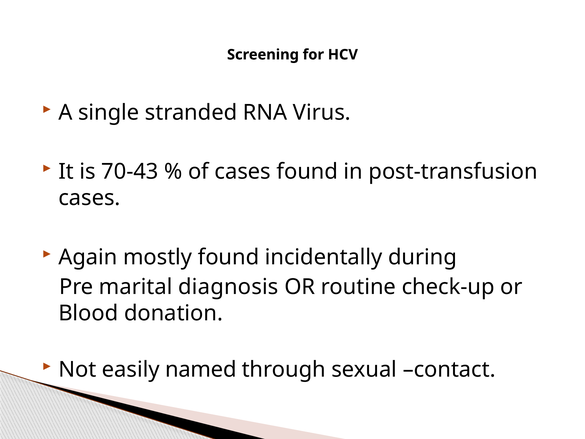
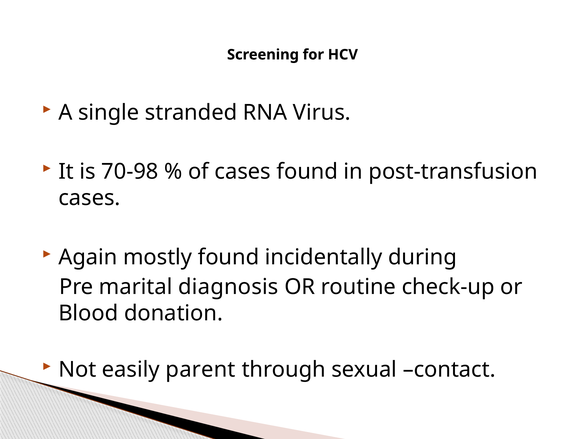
70-43: 70-43 -> 70-98 (130, 172)
named: named -> parent (201, 369)
